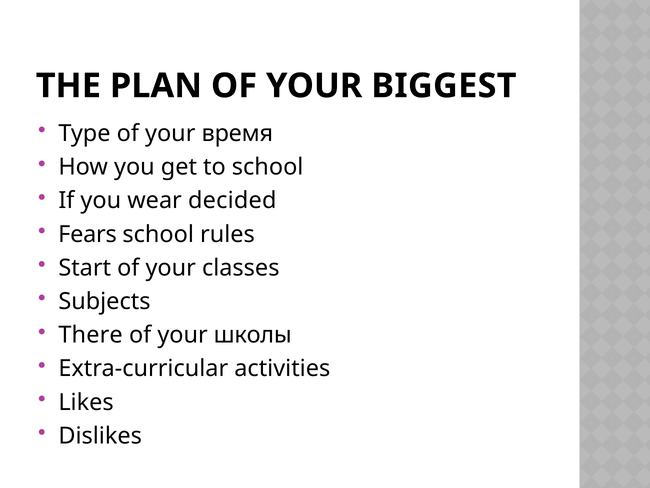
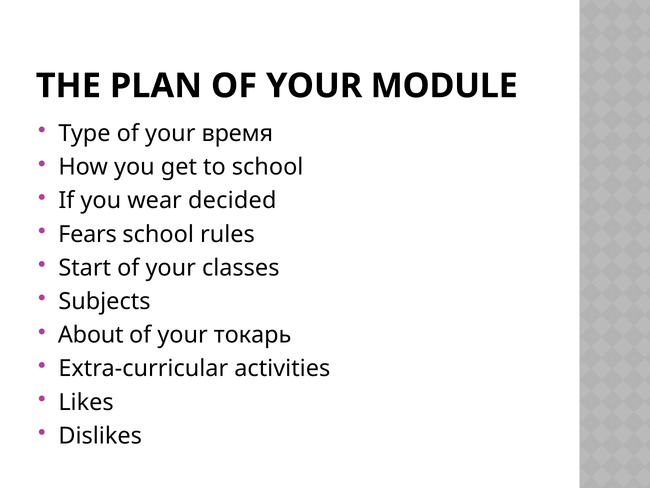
BIGGEST: BIGGEST -> MODULE (444, 86)
There: There -> About (91, 335)
школы: школы -> токарь (253, 335)
